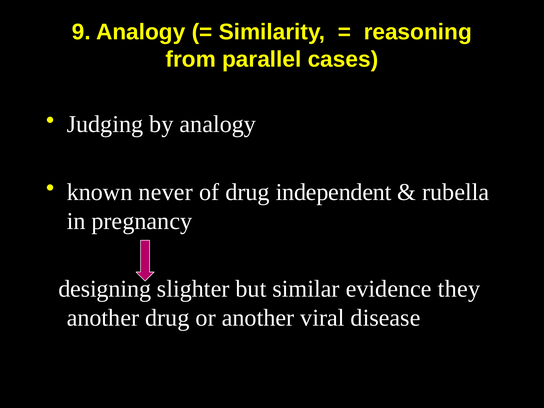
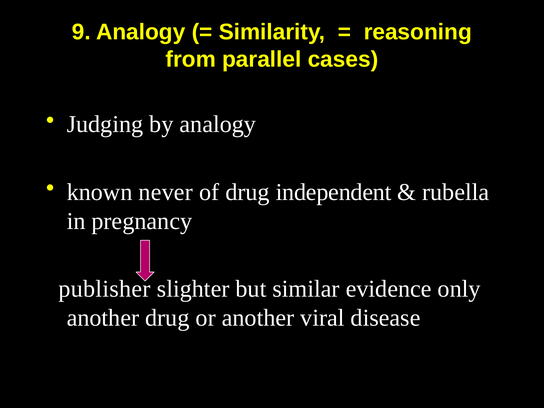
designing: designing -> publisher (105, 289)
they: they -> only (459, 289)
